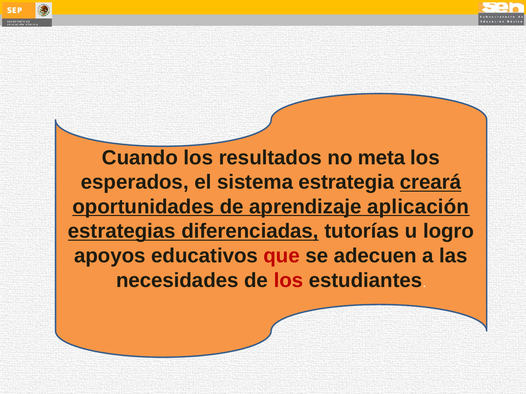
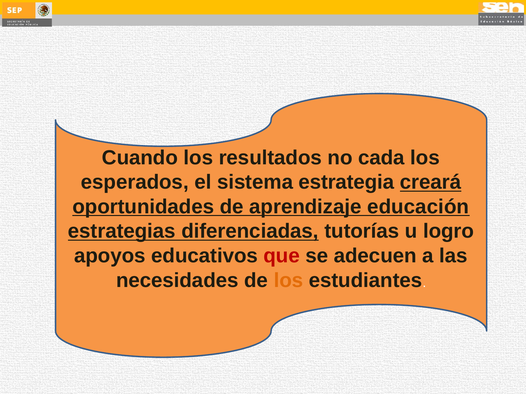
meta: meta -> cada (381, 158)
aplicación: aplicación -> educación (418, 207)
los colour: red -> orange (288, 281)
